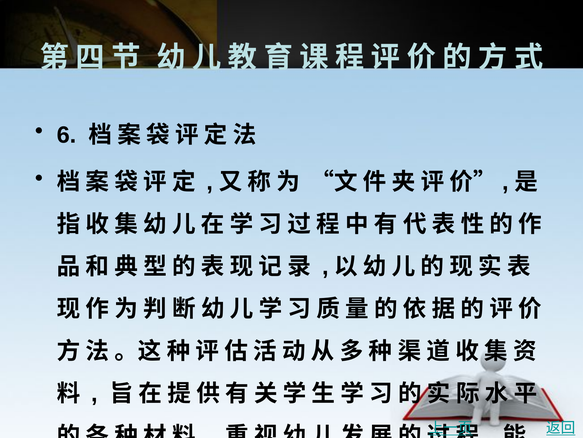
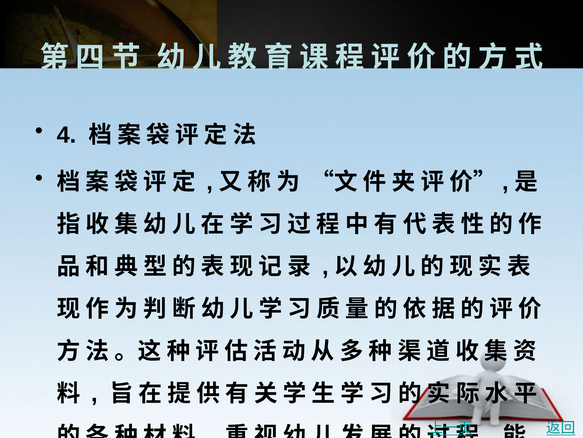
6: 6 -> 4 (67, 135)
